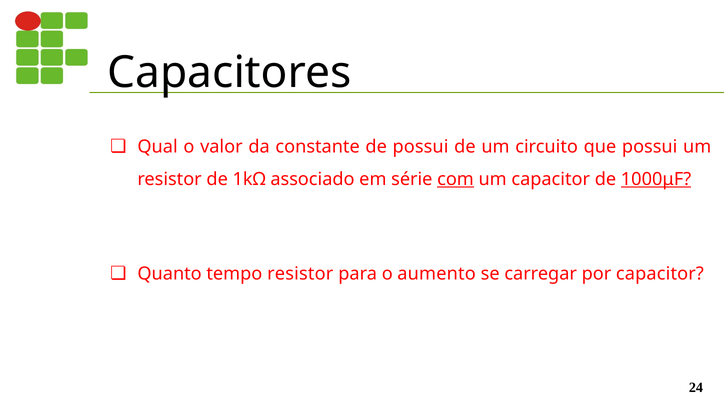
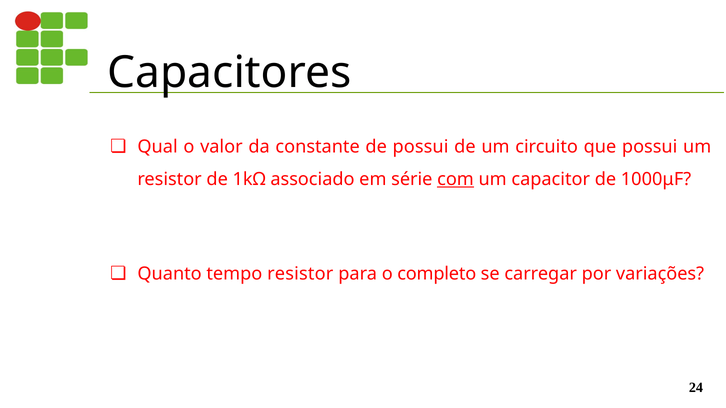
1000μF underline: present -> none (656, 180)
aumento: aumento -> completo (437, 274)
por capacitor: capacitor -> variações (660, 274)
